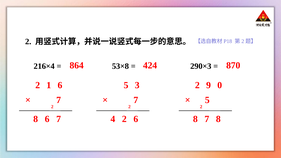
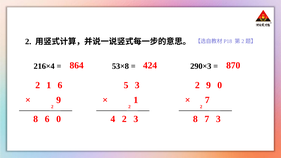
7: 7 -> 9 (59, 100)
7: 7 -> 1 (136, 100)
5: 5 -> 7 (207, 100)
6 7: 7 -> 0 (59, 119)
2 6: 6 -> 3 (136, 119)
7 8: 8 -> 3 (218, 119)
